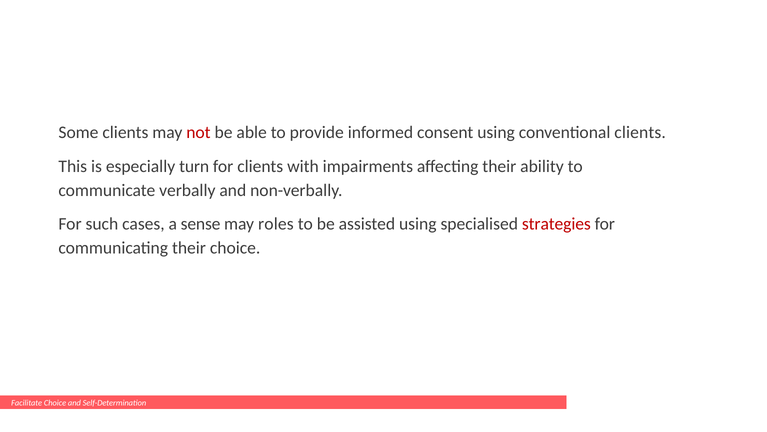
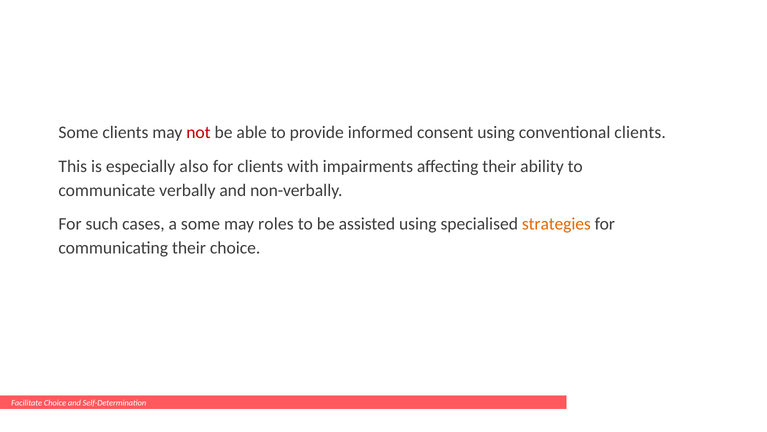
turn: turn -> also (194, 166)
a sense: sense -> some (200, 224)
strategies colour: red -> orange (556, 224)
